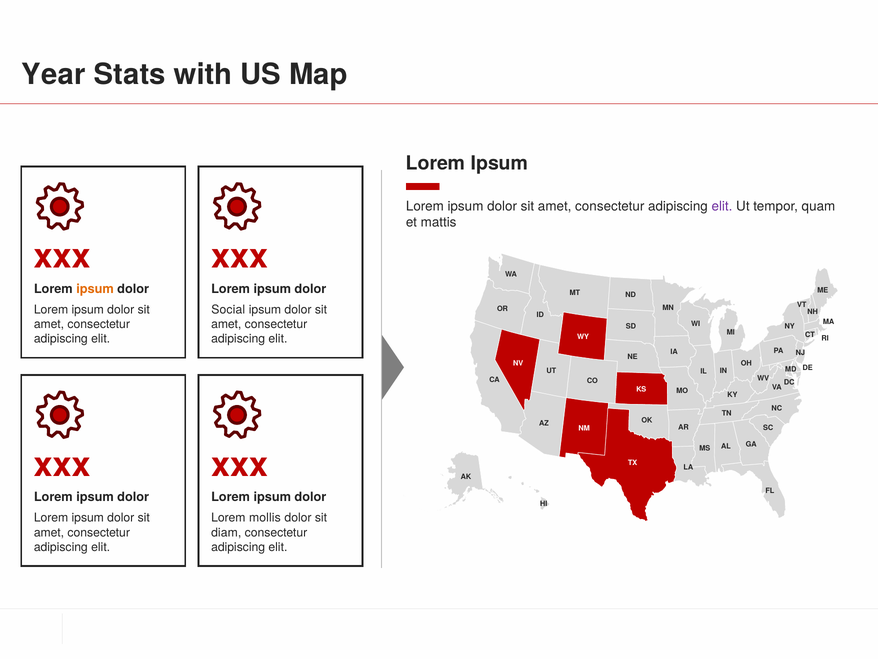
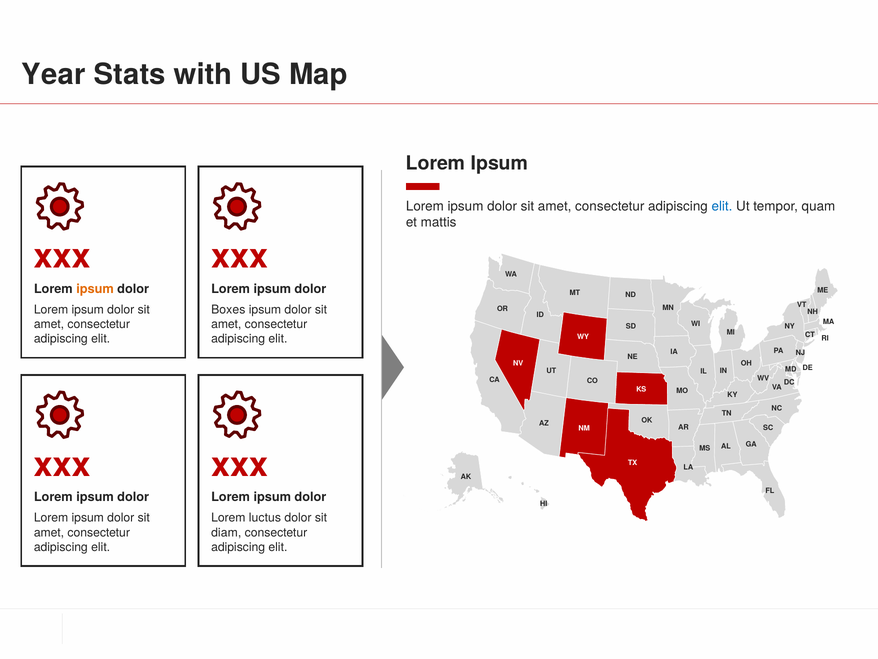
elit colour: purple -> blue (722, 206)
Social: Social -> Boxes (228, 309)
mollis: mollis -> luctus (265, 517)
